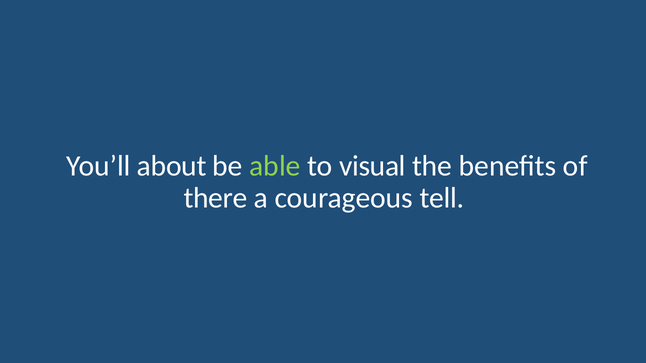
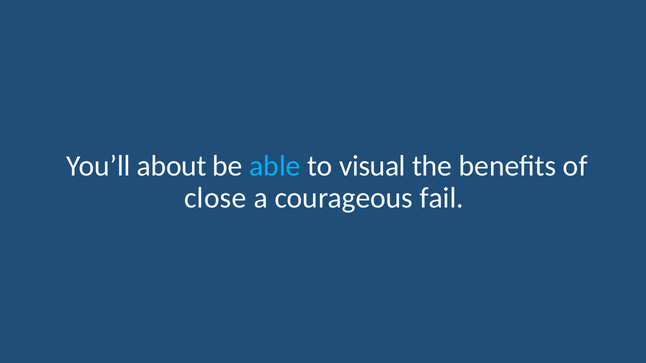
able colour: light green -> light blue (275, 166)
there: there -> close (215, 198)
tell: tell -> fail (442, 198)
